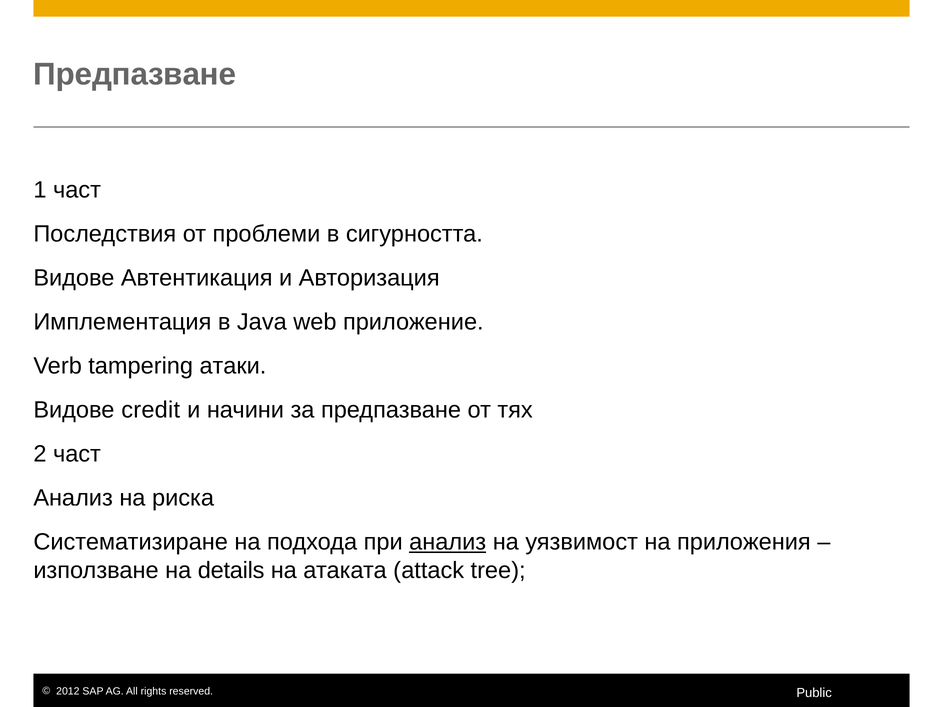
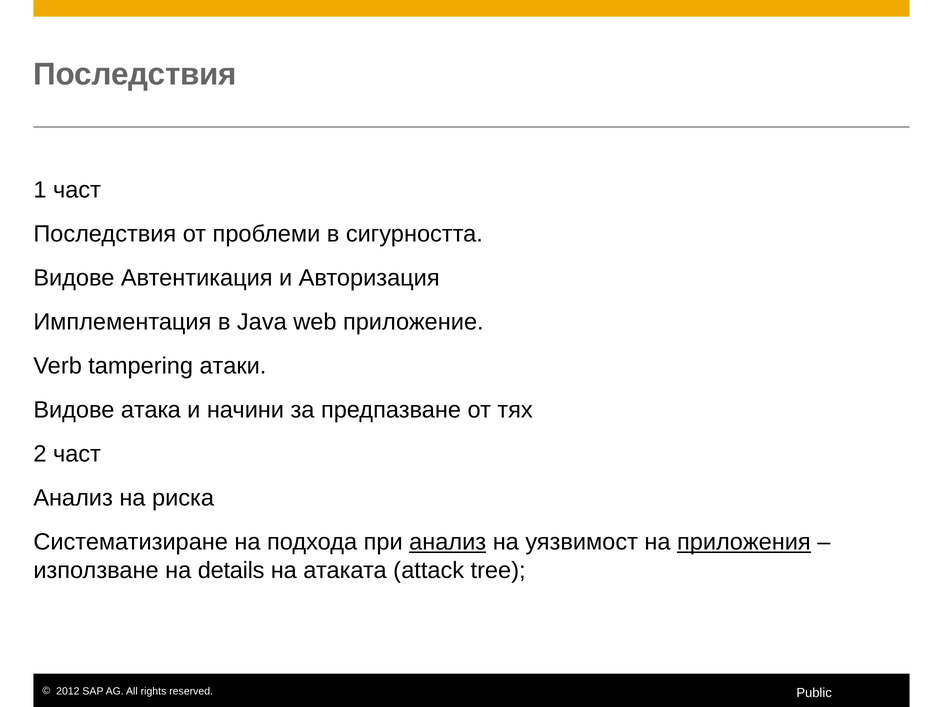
Предпазване: Предпазване -> Последствия (135, 75)
credit: credit -> атака (151, 410)
приложения underline: none -> present (744, 542)
